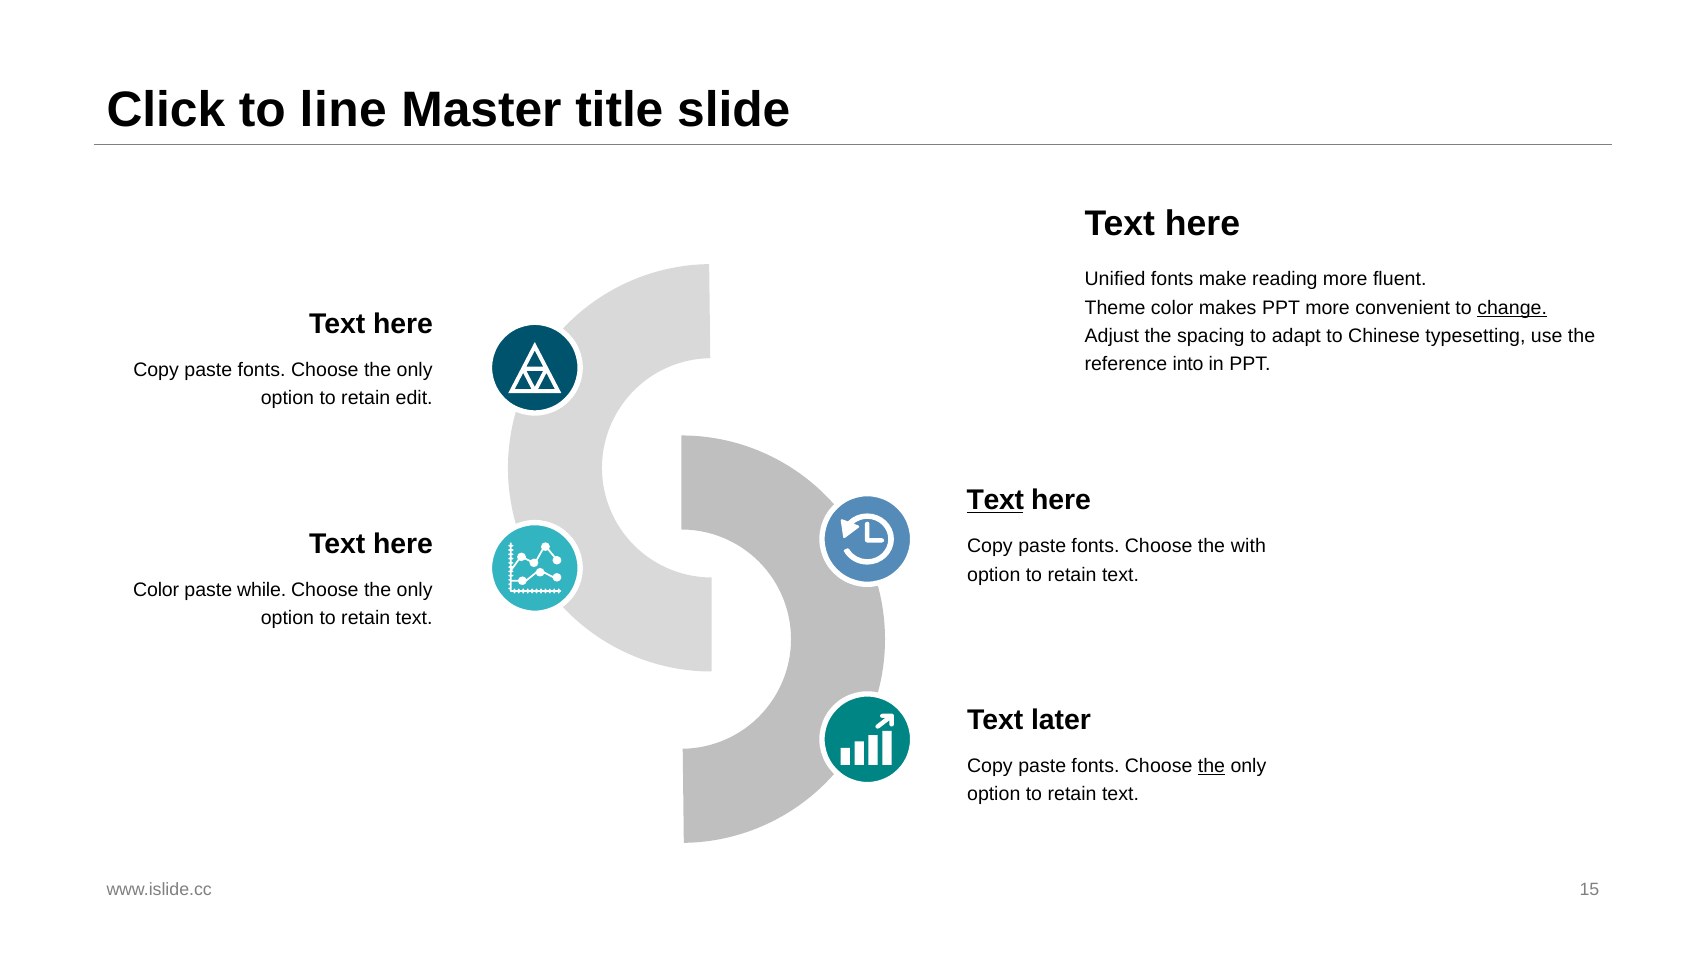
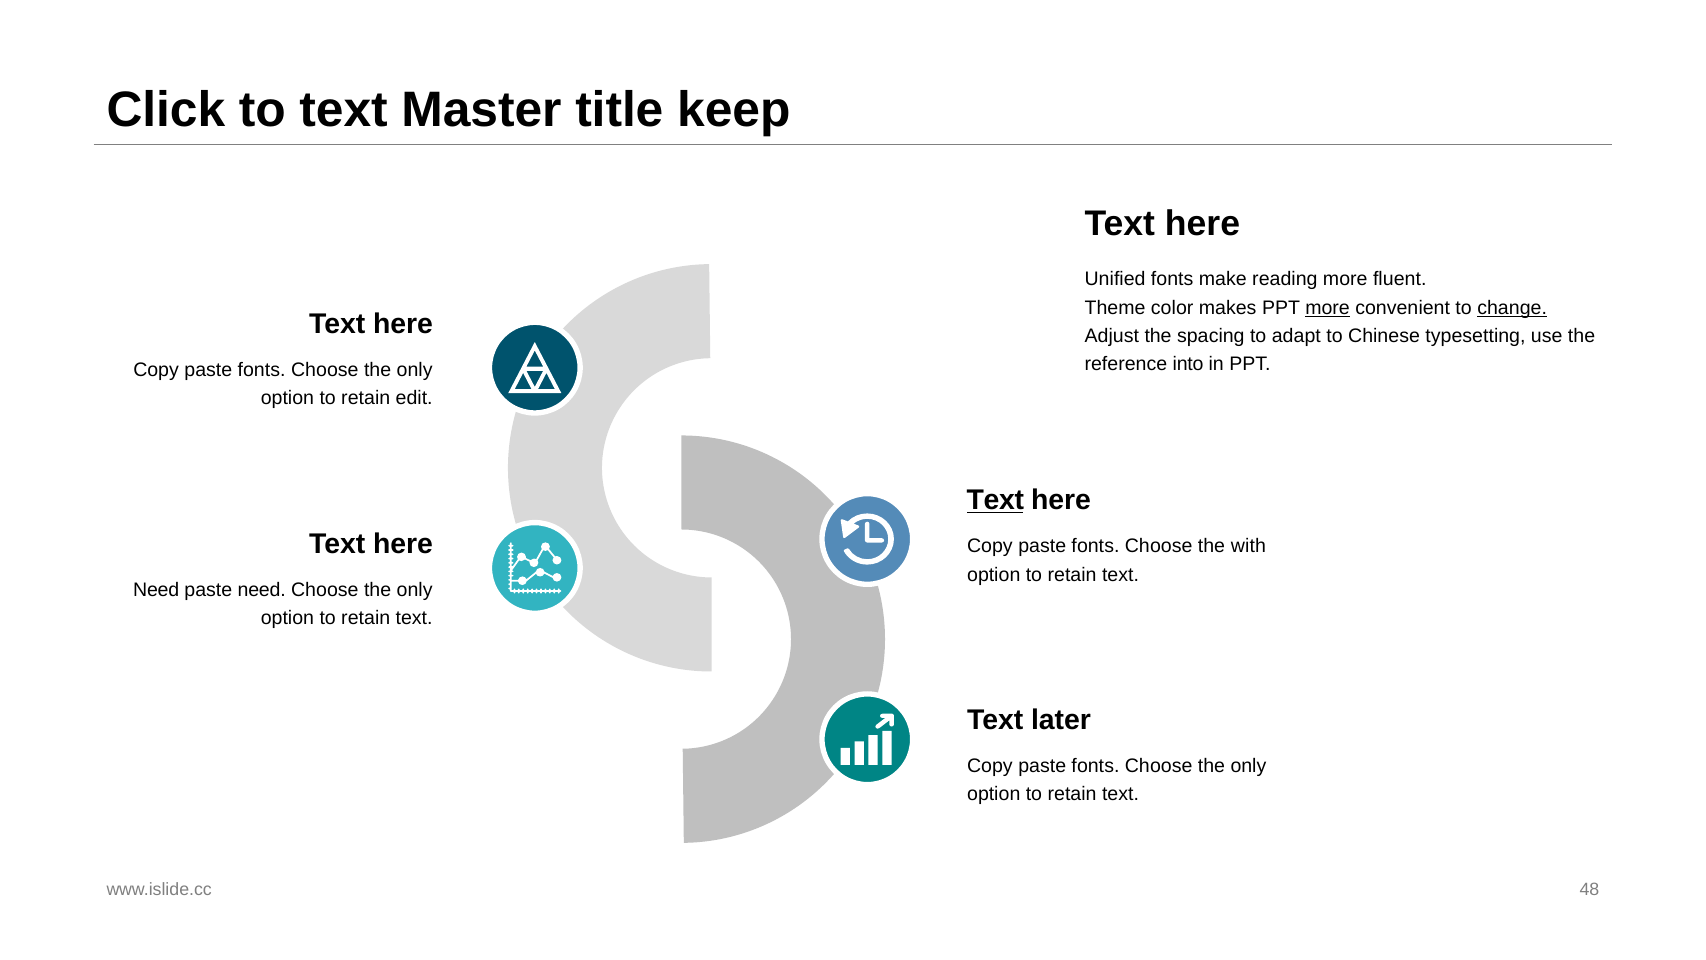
to line: line -> text (344, 110)
slide: slide -> keep (734, 110)
more underline: none -> present (1328, 308)
Color: Color -> Need (156, 590)
paste while: while -> need (262, 590)
the underline: present -> none (1211, 765)
15: 15 -> 48 (1589, 889)
